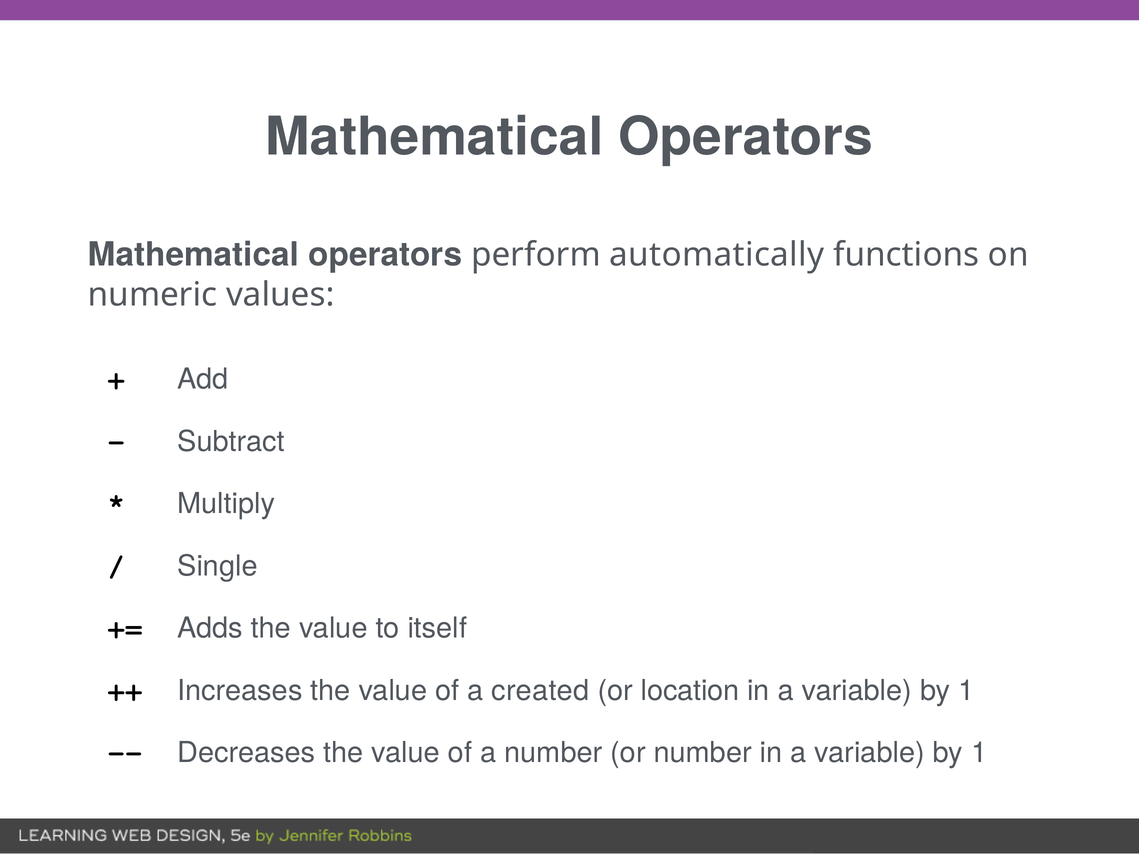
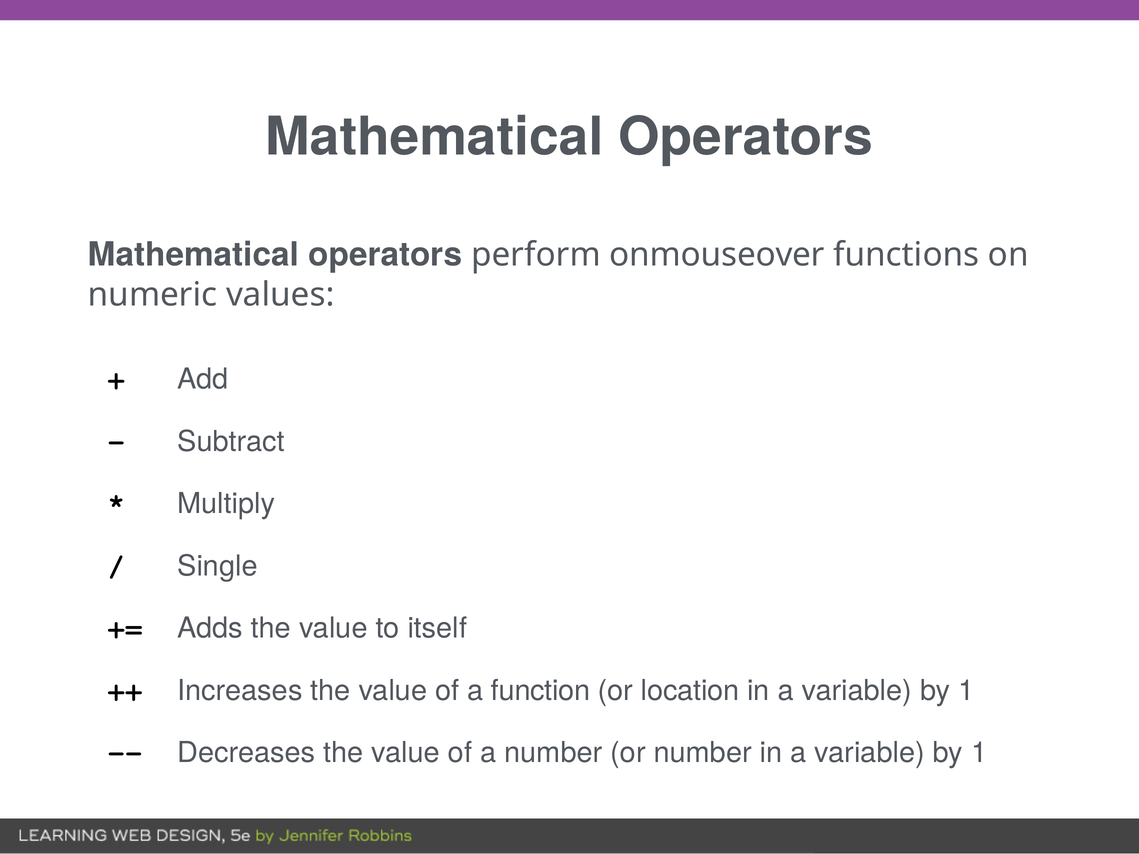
automatically: automatically -> onmouseover (717, 255)
created: created -> function (541, 691)
